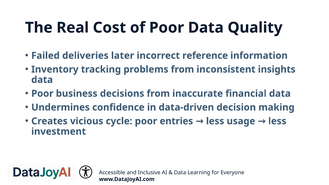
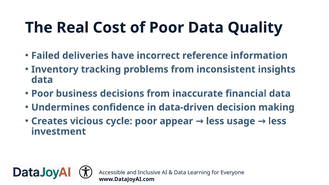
later: later -> have (123, 56)
entries: entries -> appear (176, 121)
